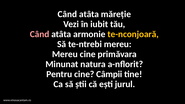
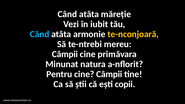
Când colour: pink -> light blue (40, 34)
Mereu: Mereu -> Câmpii (65, 54)
jurul: jurul -> copii (125, 84)
